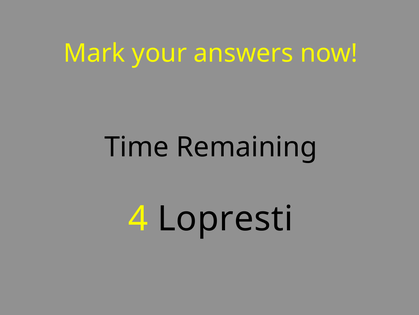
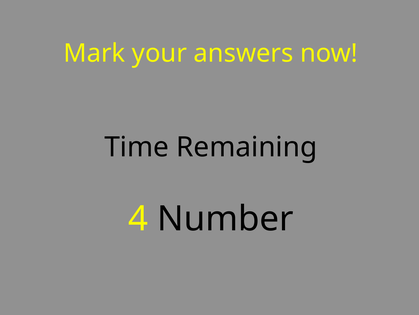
Lopresti: Lopresti -> Number (225, 219)
